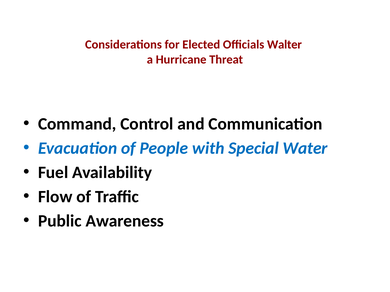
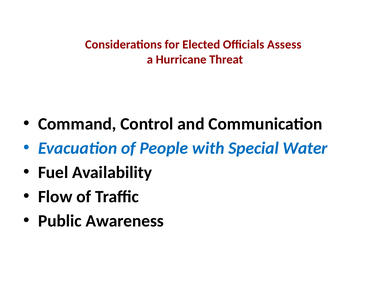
Walter: Walter -> Assess (284, 45)
